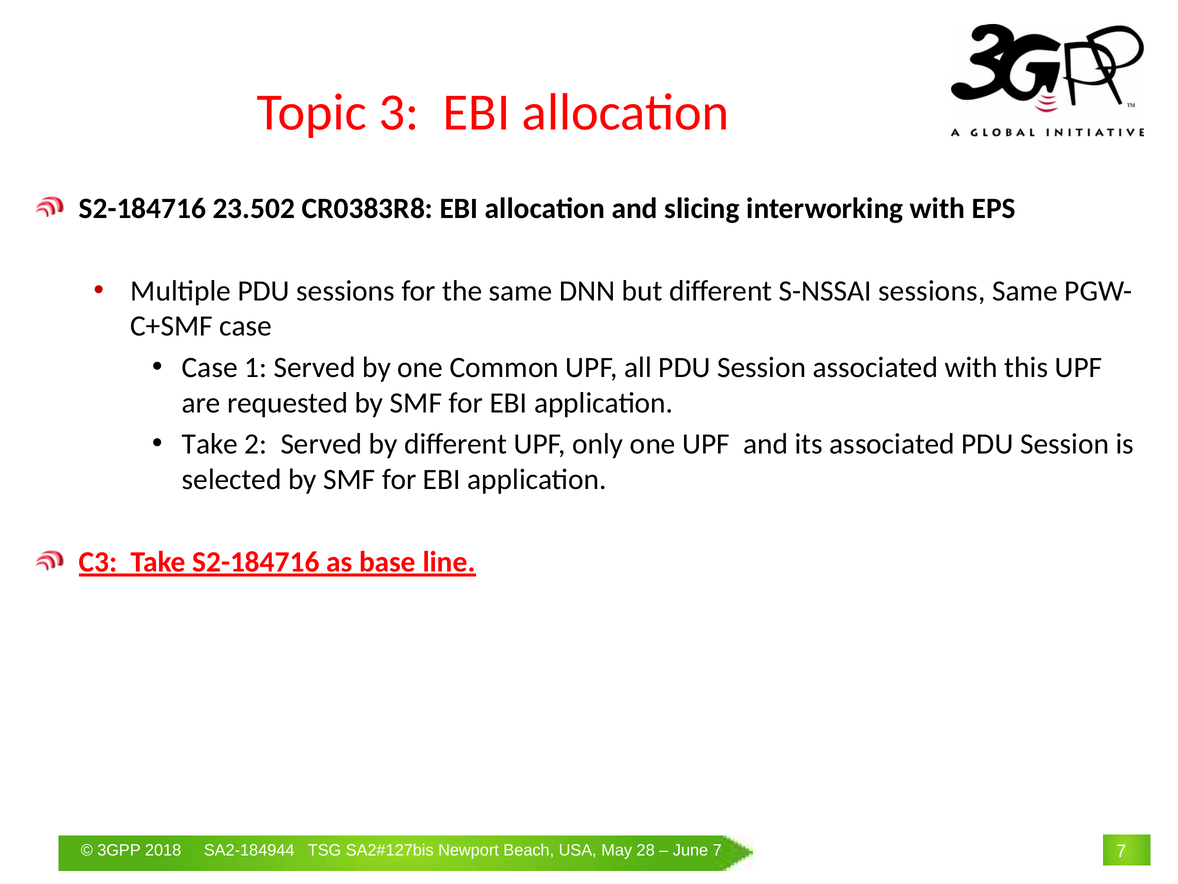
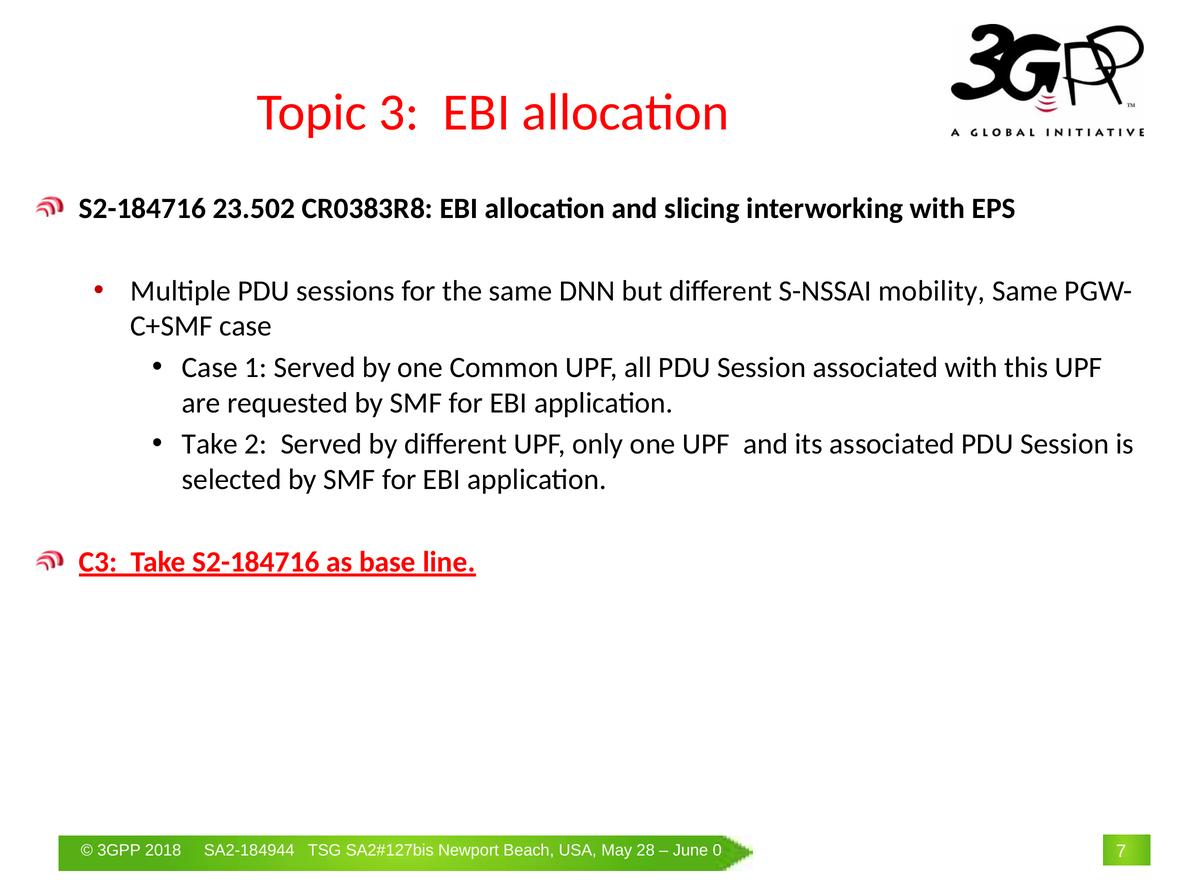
S-NSSAI sessions: sessions -> mobility (932, 291)
7: 7 -> 0 (717, 850)
